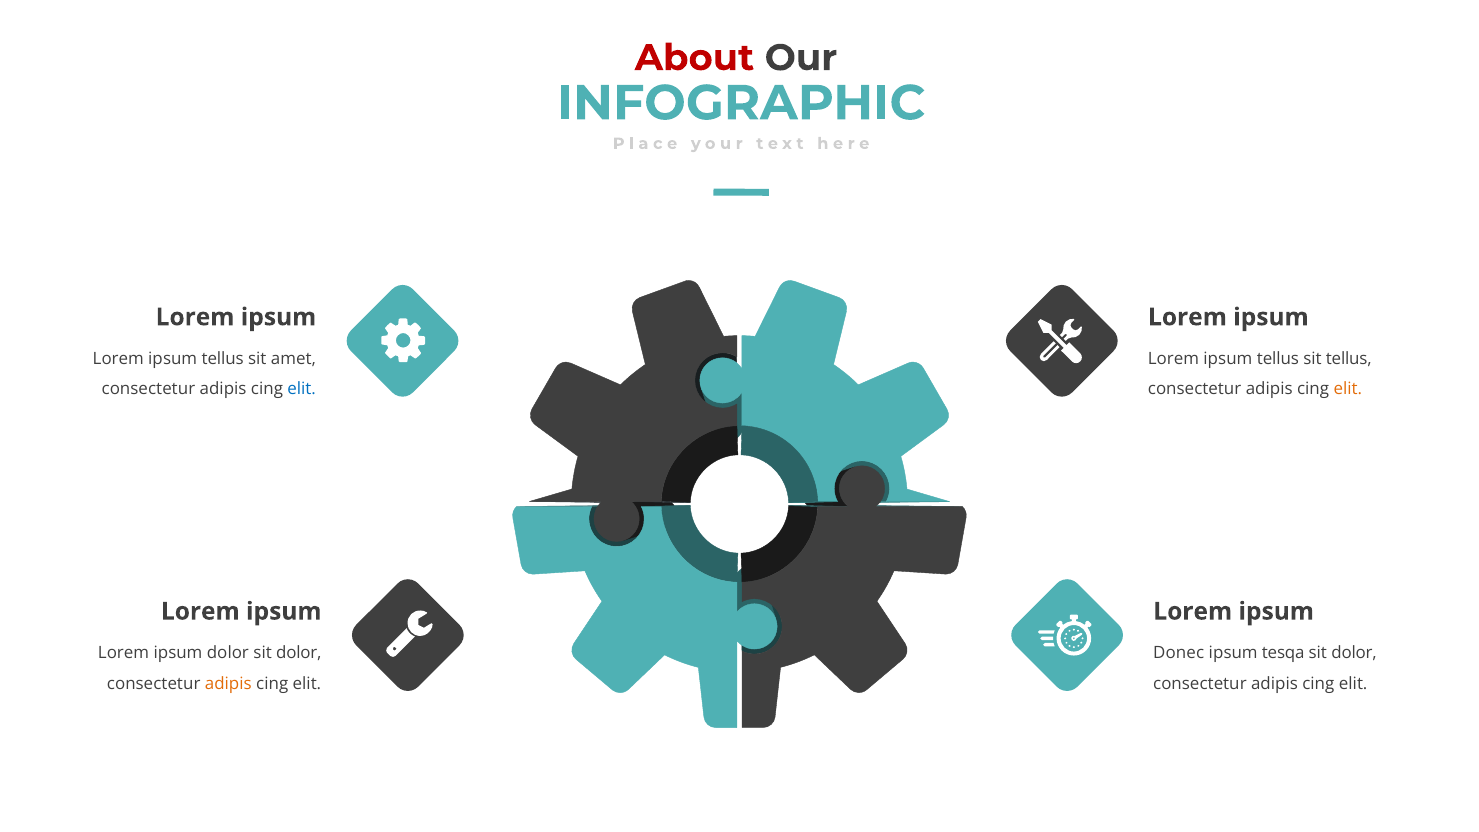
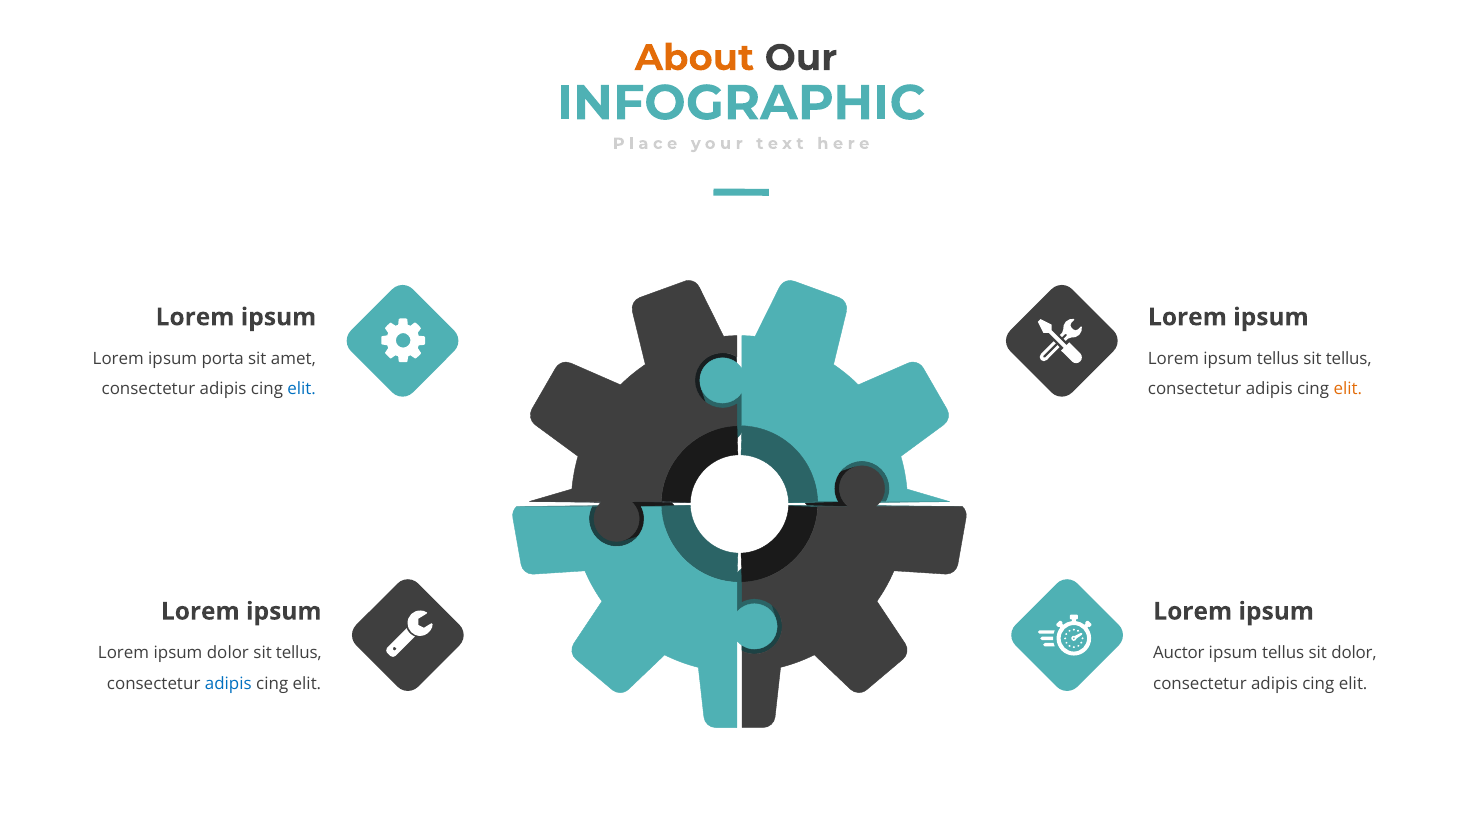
About colour: red -> orange (694, 58)
tellus: tellus -> porta (223, 359)
dolor sit dolor: dolor -> tellus (299, 653)
Donec: Donec -> Auctor (1179, 653)
tesqa: tesqa -> tellus (1283, 653)
adipis colour: orange -> blue (228, 683)
